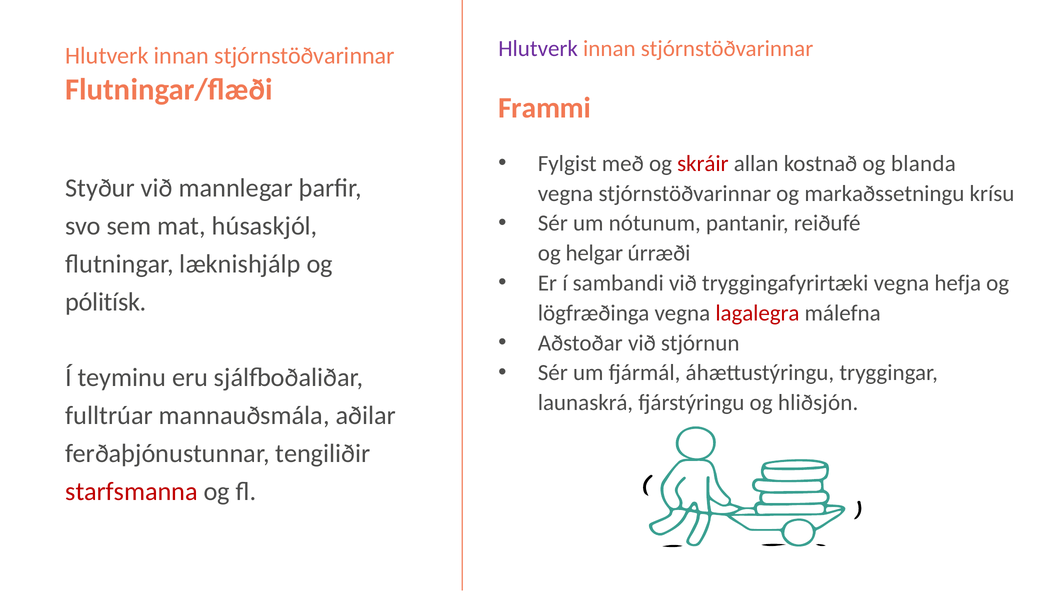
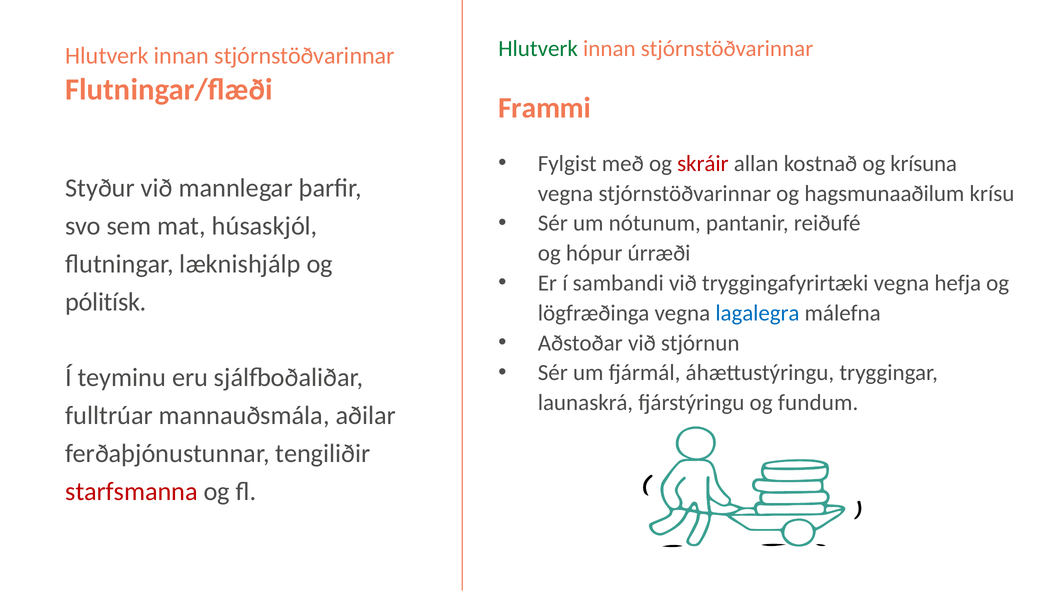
Hlutverk colour: purple -> green (538, 48)
blanda: blanda -> krísuna (924, 164)
markaðssetningu: markaðssetningu -> hagsmunaaðilum (884, 193)
helgar: helgar -> hópur (594, 253)
lagalegra colour: red -> blue (757, 313)
hliðsjón: hliðsjón -> fundum (818, 403)
